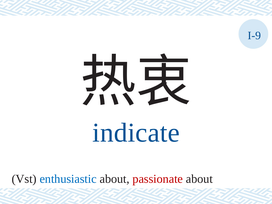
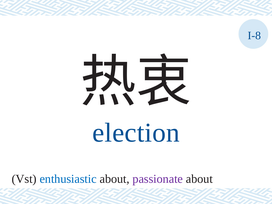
I-9: I-9 -> I-8 (254, 36)
indicate: indicate -> election (136, 133)
passionate colour: red -> purple (158, 179)
